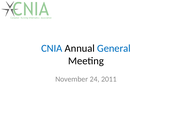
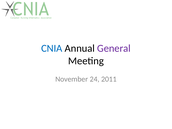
General colour: blue -> purple (114, 48)
